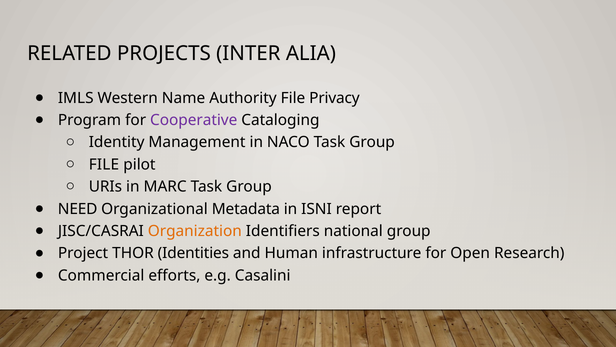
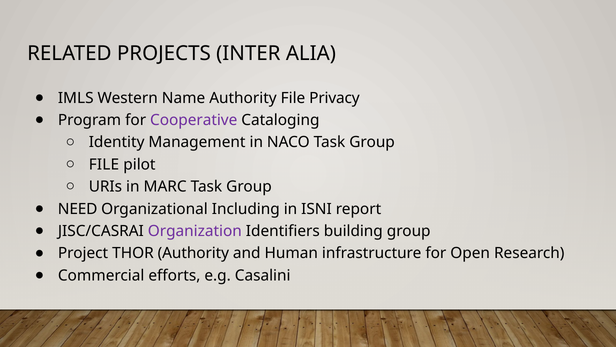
Metadata: Metadata -> Including (246, 209)
Organization colour: orange -> purple (195, 231)
national: national -> building (353, 231)
THOR Identities: Identities -> Authority (193, 253)
